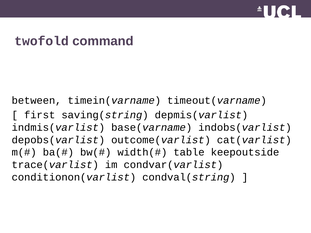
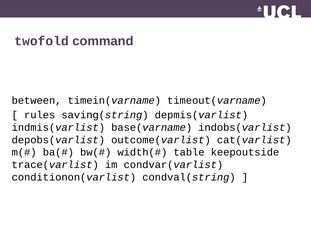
first: first -> rules (40, 115)
